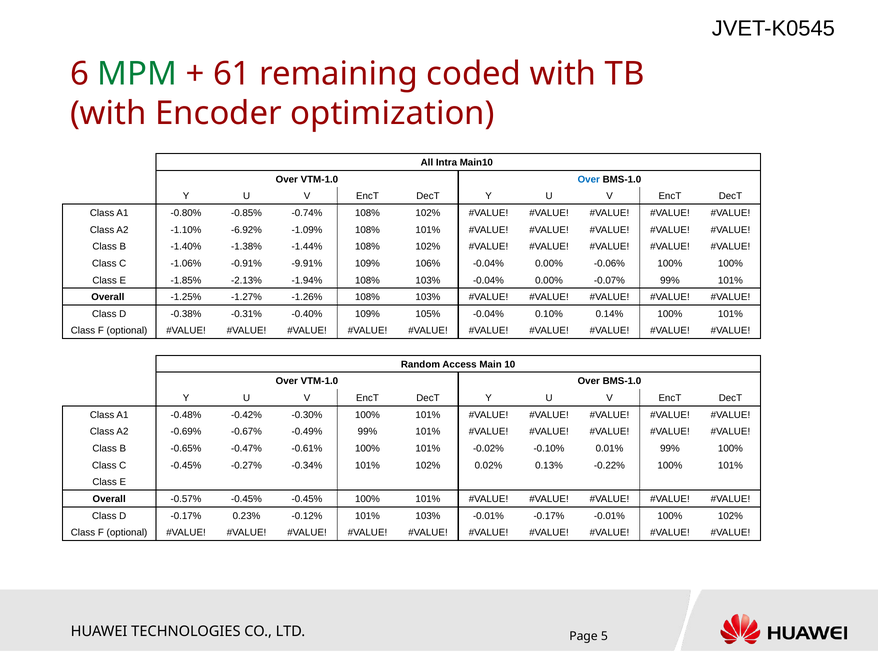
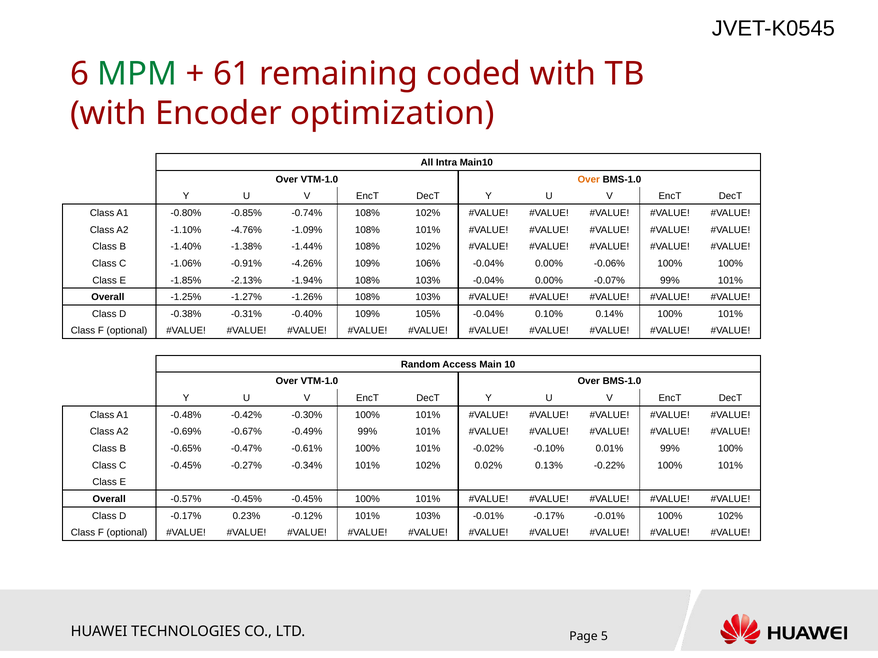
Over colour: blue -> orange (589, 180)
-6.92%: -6.92% -> -4.76% (246, 230)
-9.91%: -9.91% -> -4.26% (307, 264)
